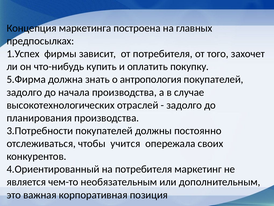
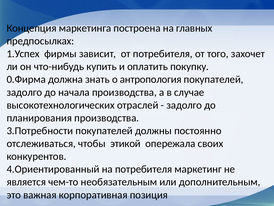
5.Фирма: 5.Фирма -> 0.Фирма (26, 79)
учится: учится -> этикой (125, 143)
